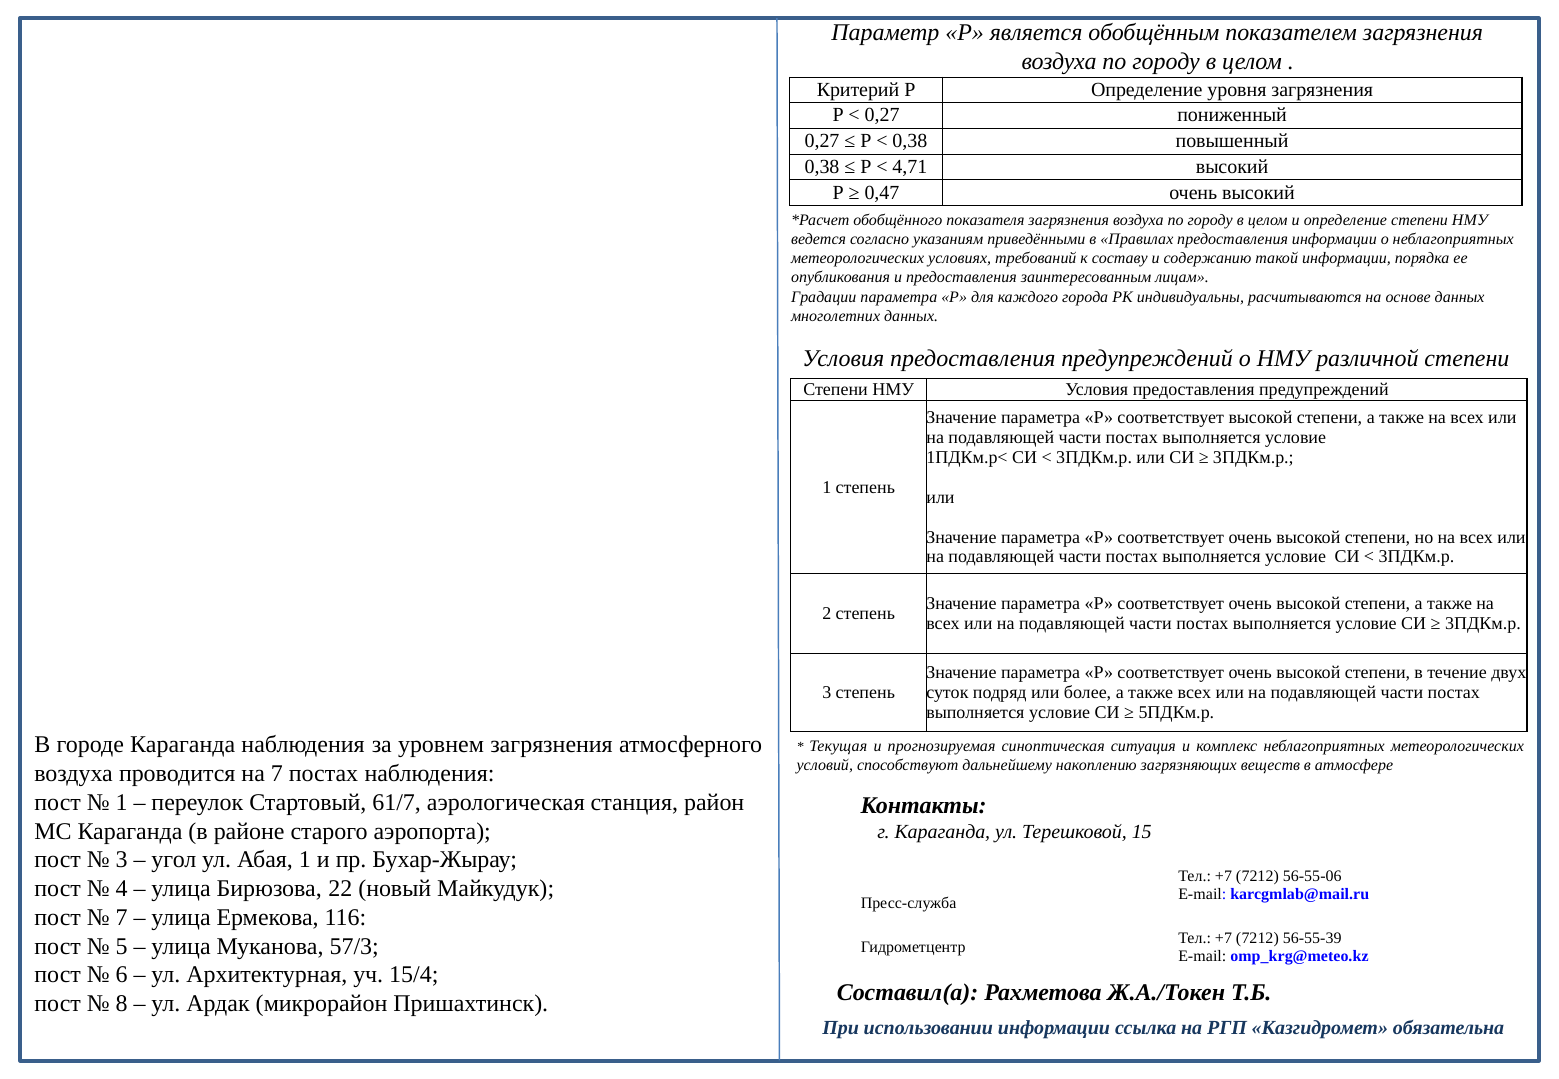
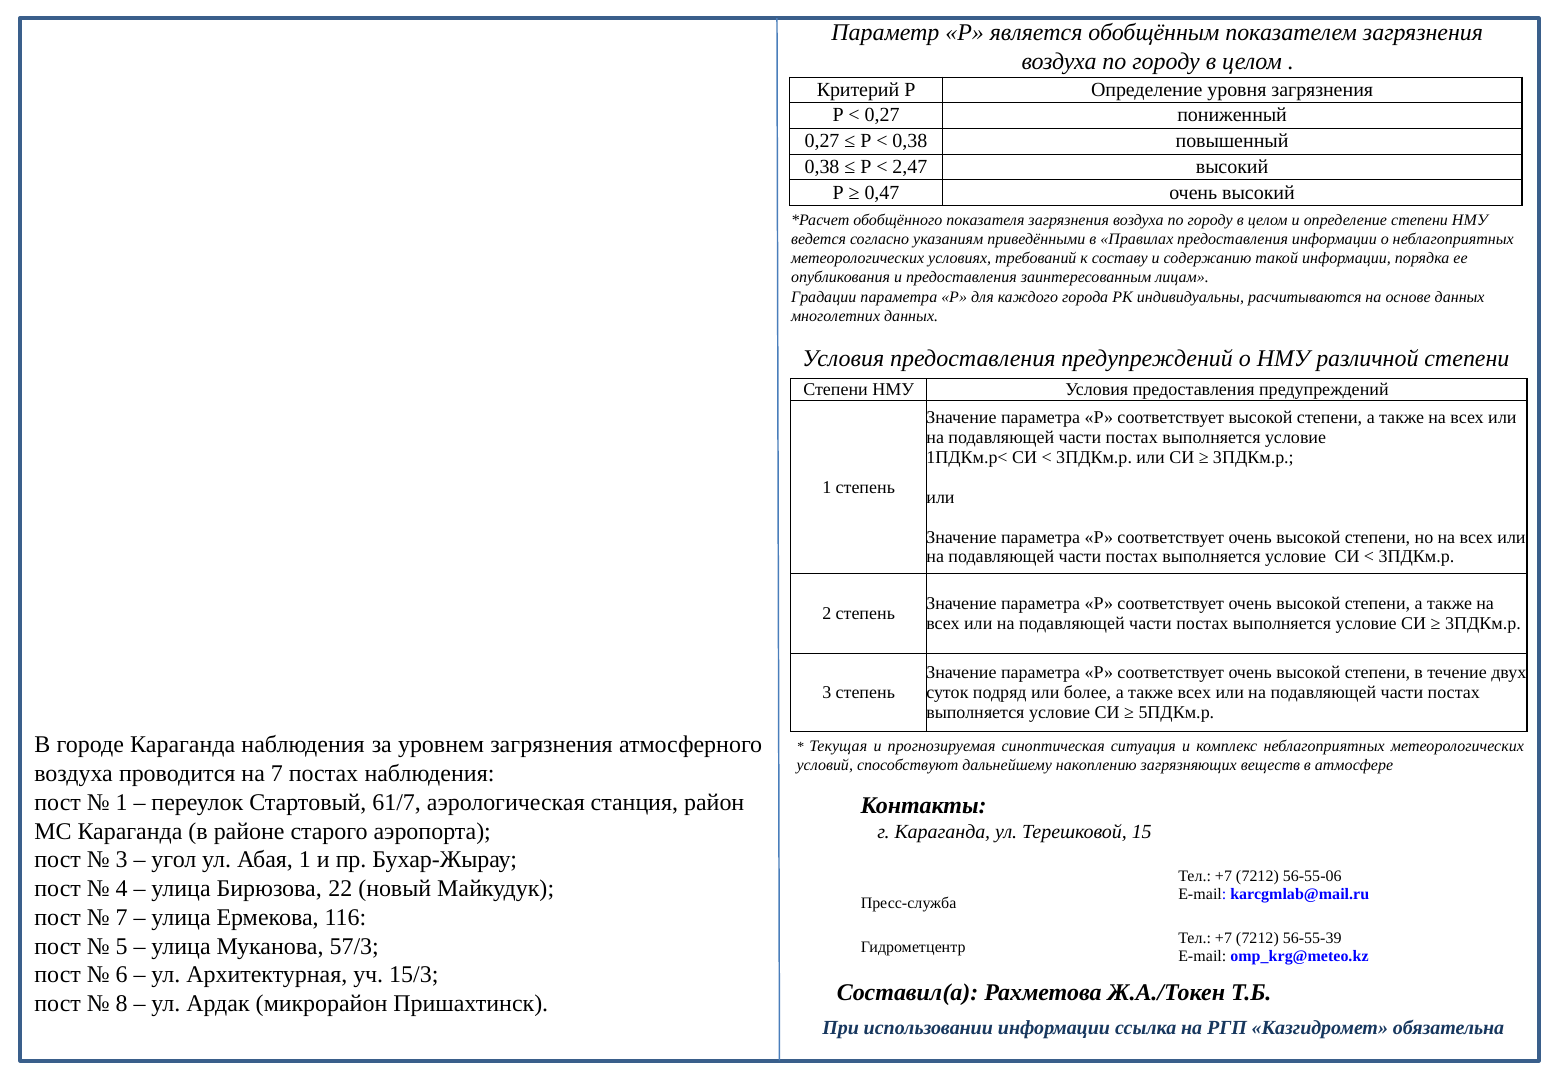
4,71: 4,71 -> 2,47 (910, 167)
15/4: 15/4 -> 15/3 (414, 975)
